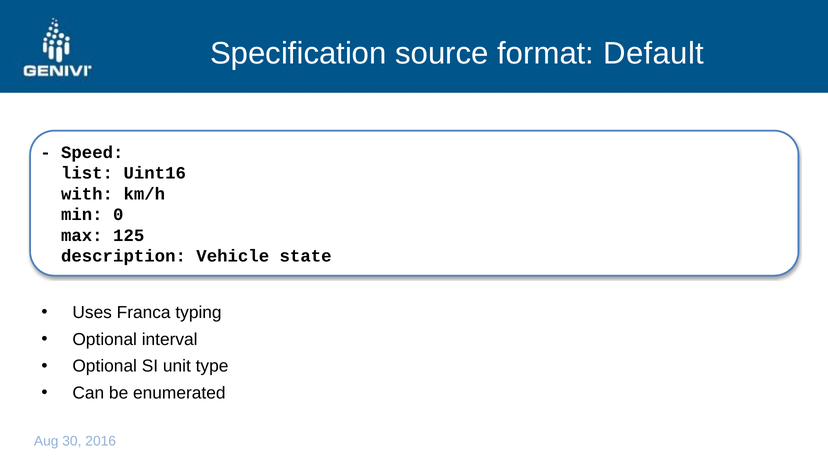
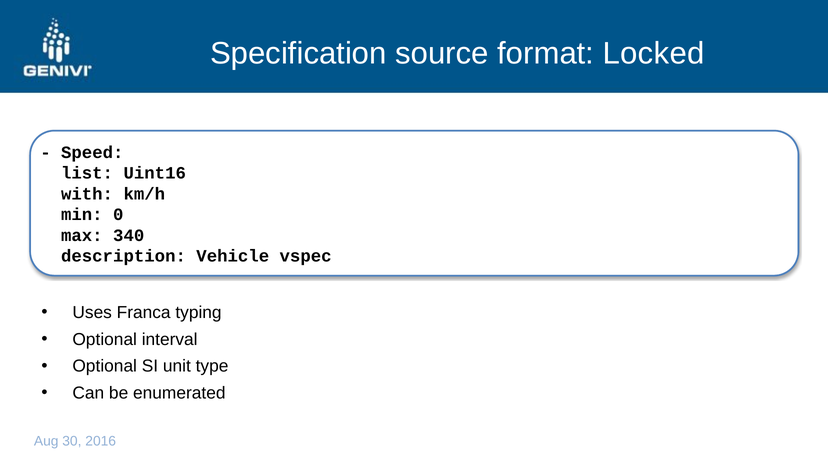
Default: Default -> Locked (654, 53)
125: 125 -> 340 (129, 236)
state: state -> vspec (306, 256)
